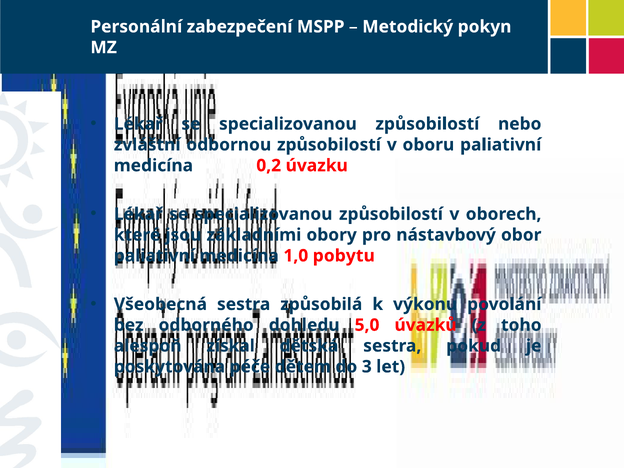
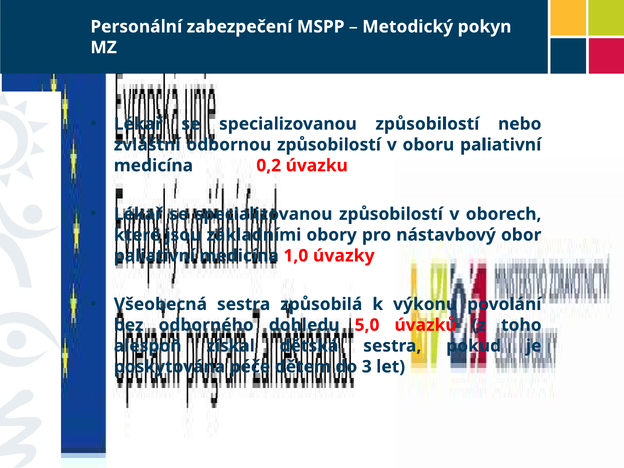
pobytu: pobytu -> úvazky (344, 256)
